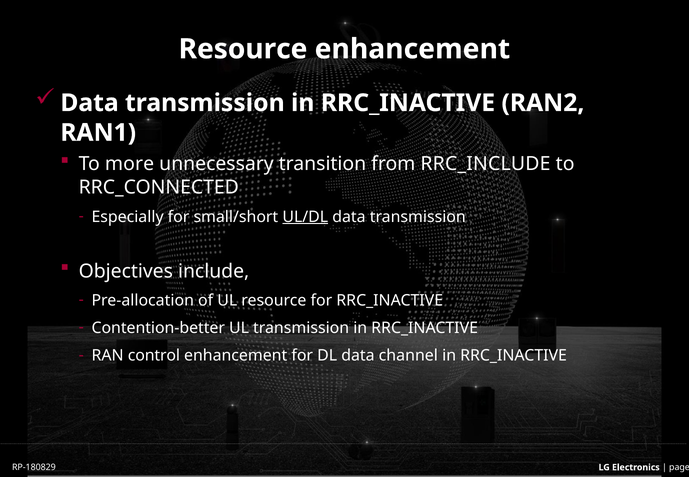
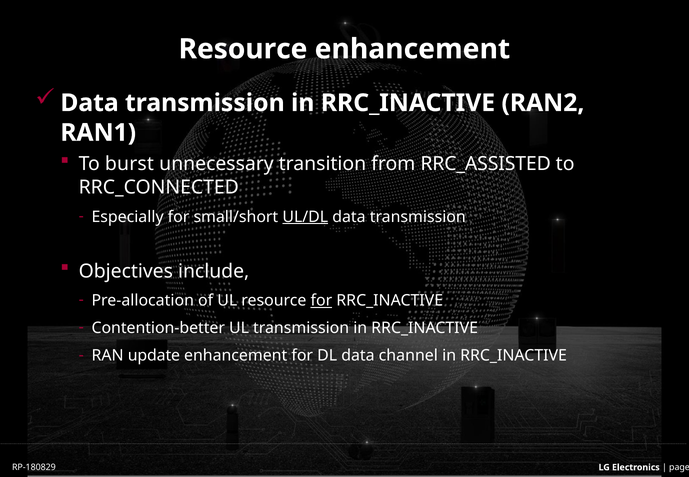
more: more -> burst (129, 164)
RRC_INCLUDE: RRC_INCLUDE -> RRC_ASSISTED (486, 164)
for underline: none -> present (321, 301)
control: control -> update (154, 356)
